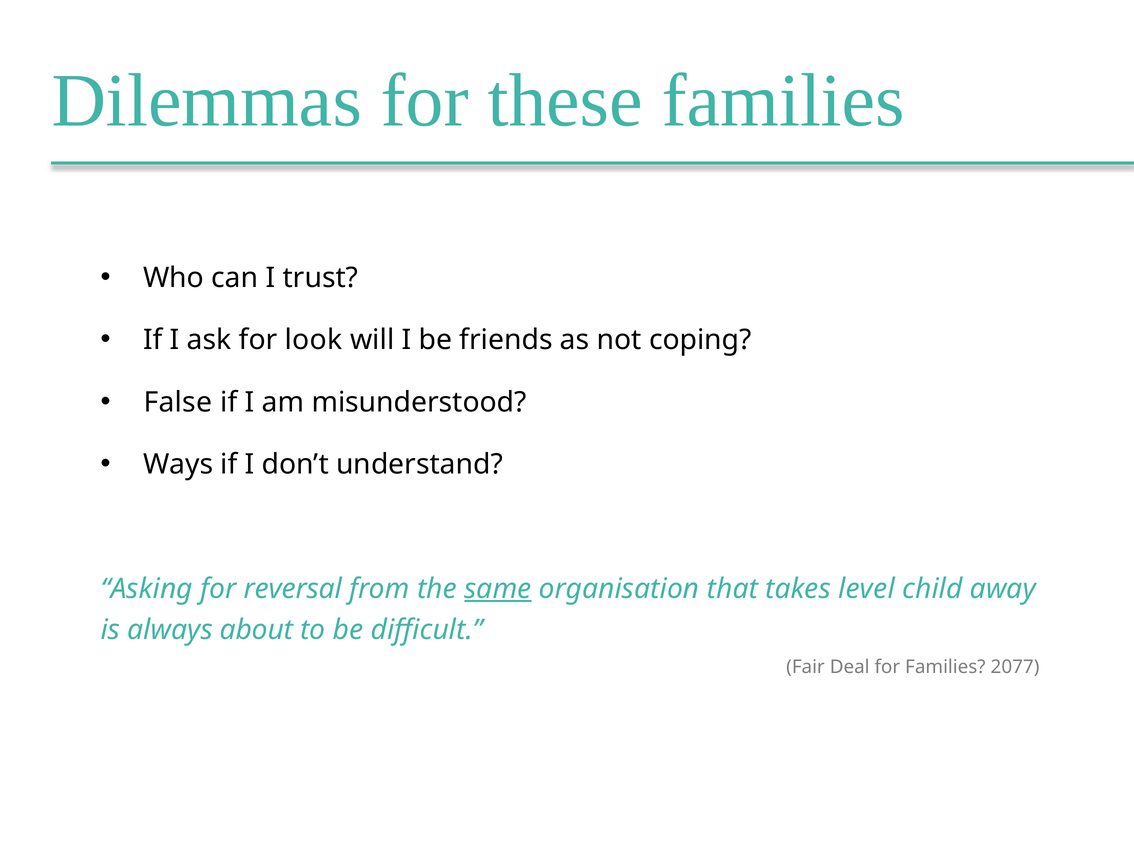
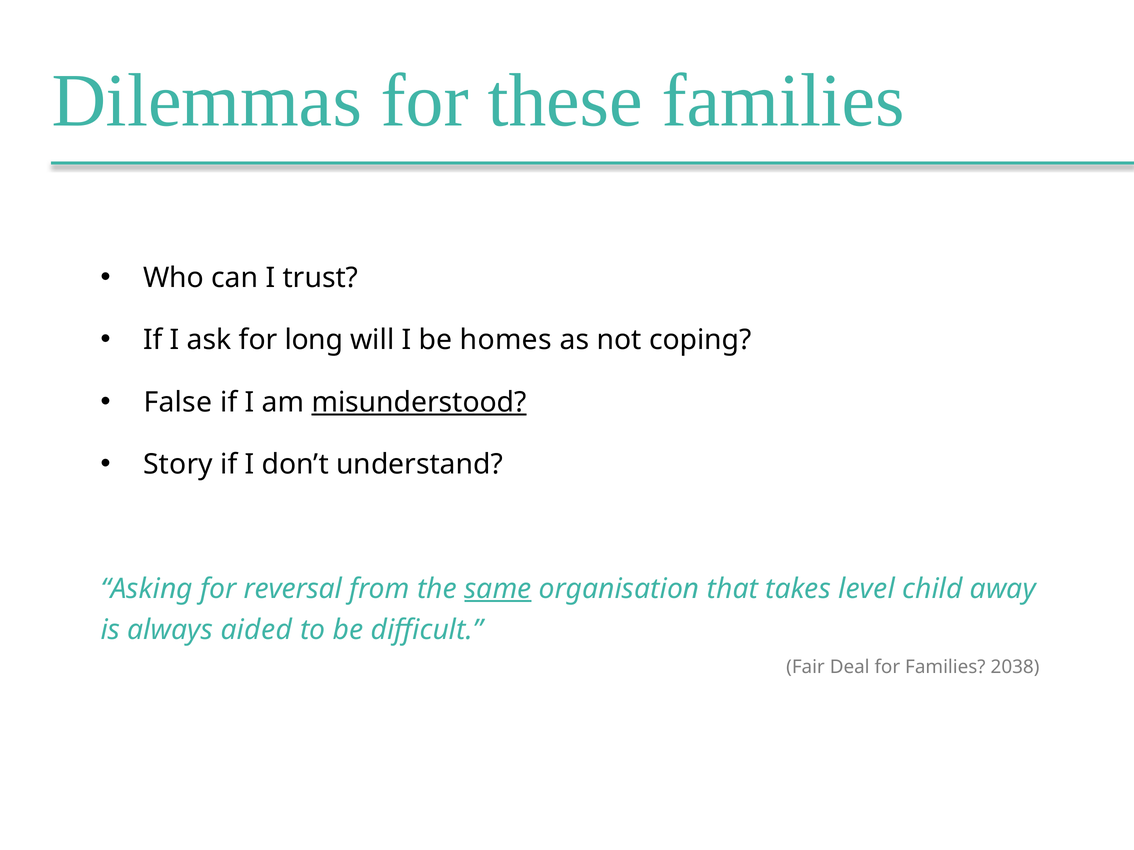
look: look -> long (314, 340)
friends: friends -> homes (506, 340)
misunderstood underline: none -> present (419, 403)
Ways: Ways -> Story (178, 465)
about: about -> aided (256, 630)
2077: 2077 -> 2038 (1015, 667)
